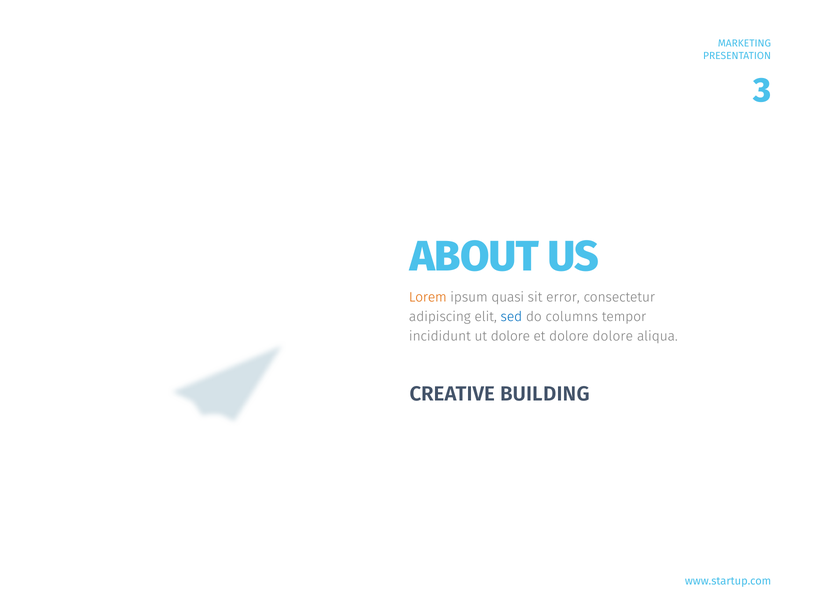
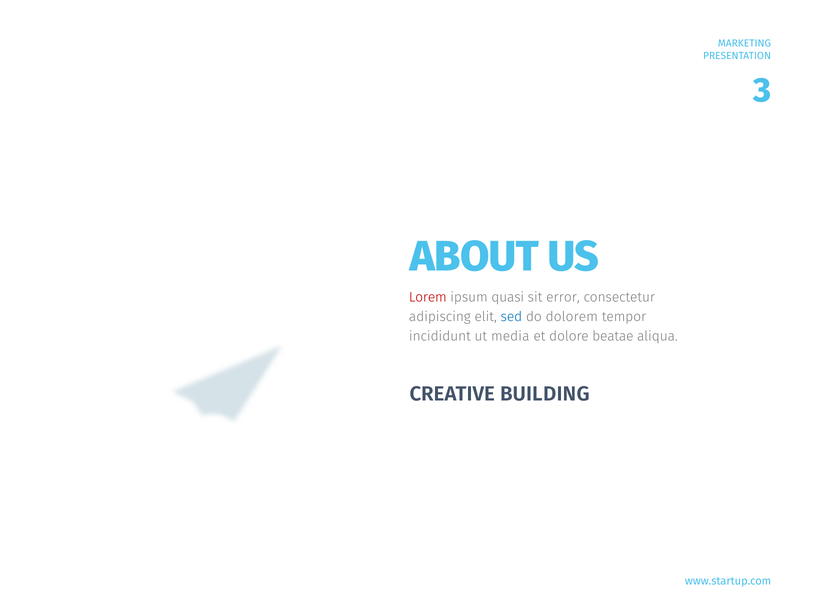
Lorem colour: orange -> red (428, 297)
columns: columns -> dolorem (572, 316)
ut dolore: dolore -> media (510, 336)
dolore dolore: dolore -> beatae (613, 336)
